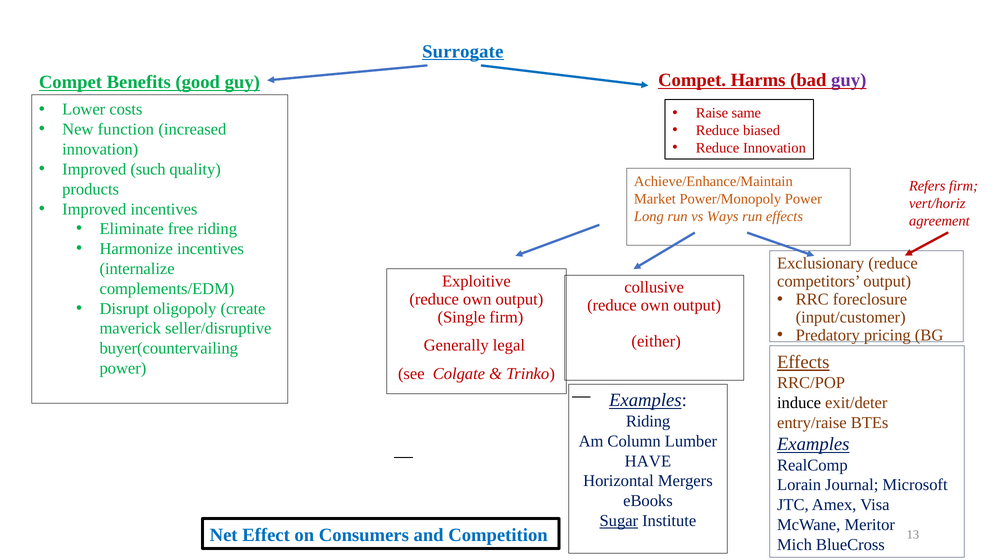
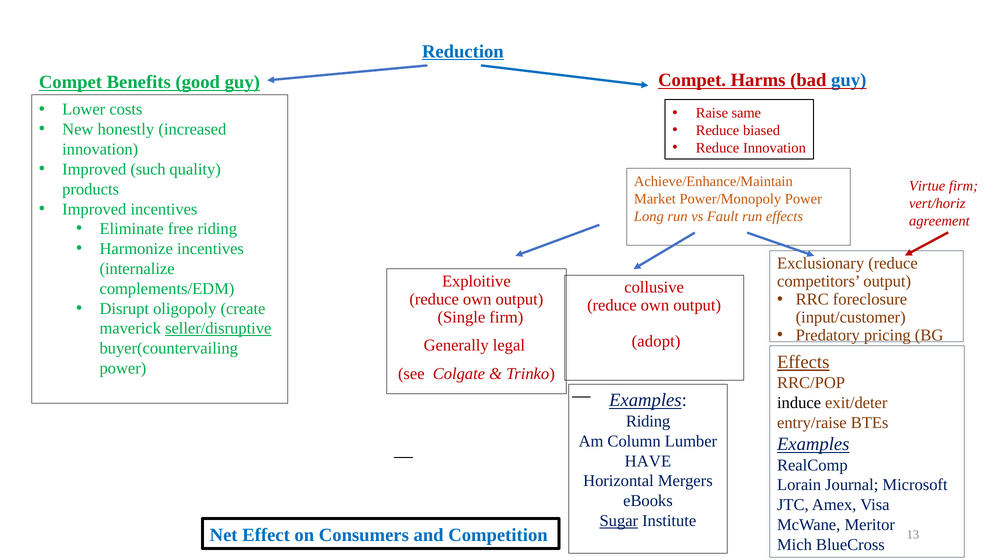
Surrogate: Surrogate -> Reduction (463, 51)
guy colour: purple -> blue (849, 80)
function: function -> honestly (126, 129)
Refers: Refers -> Virtue (927, 186)
Ways: Ways -> Fault (723, 216)
seller/disruptive underline: none -> present (218, 328)
either: either -> adopt (656, 341)
